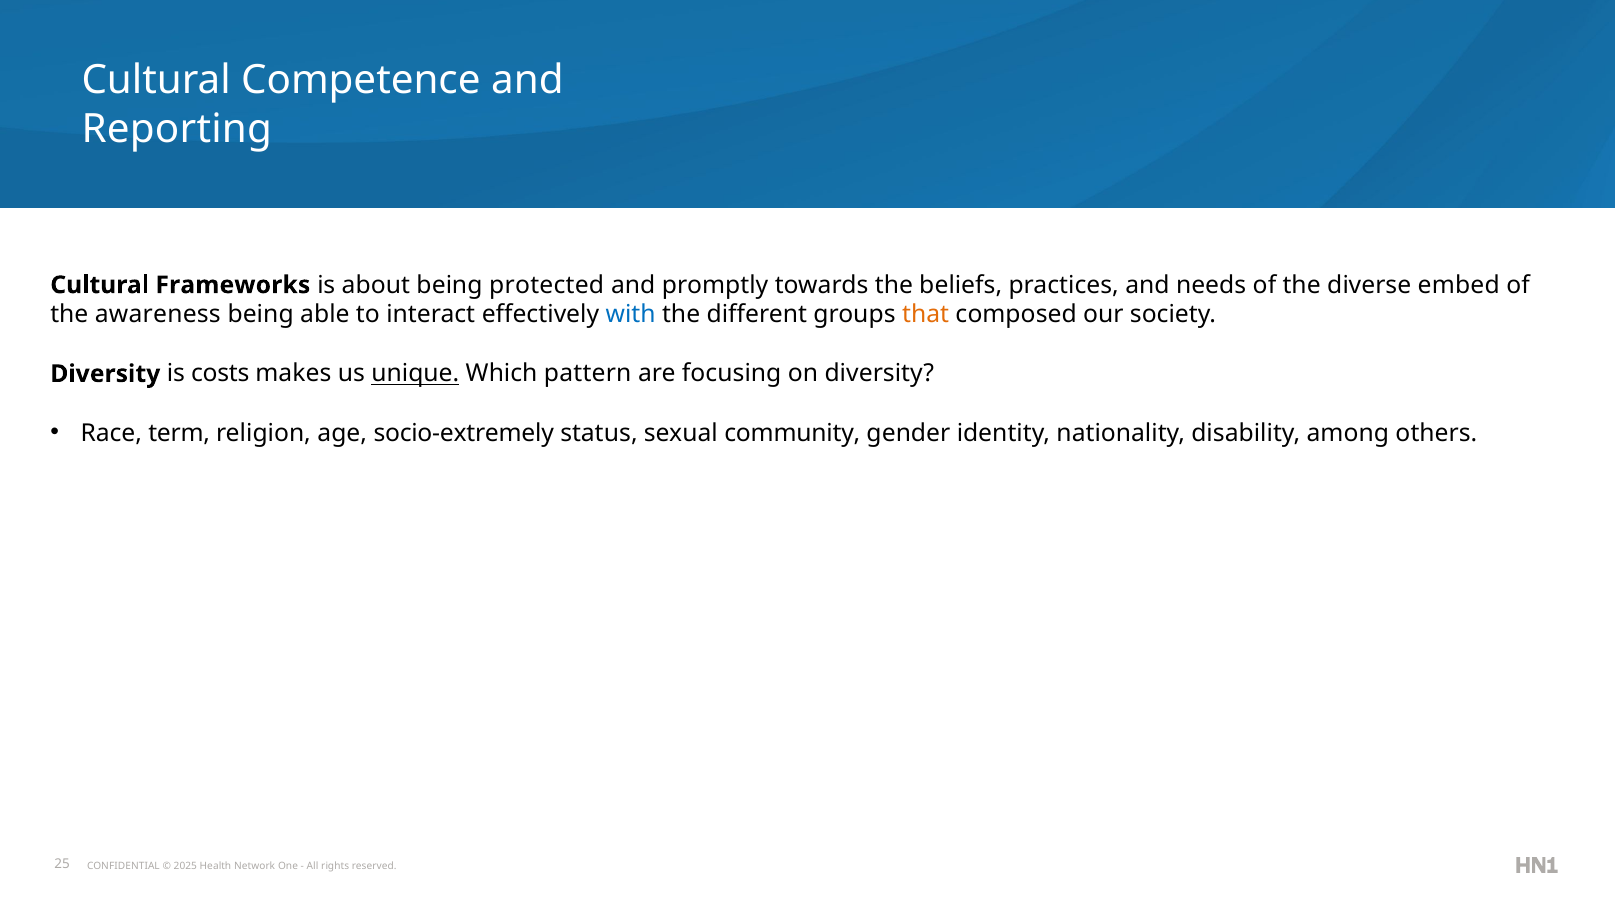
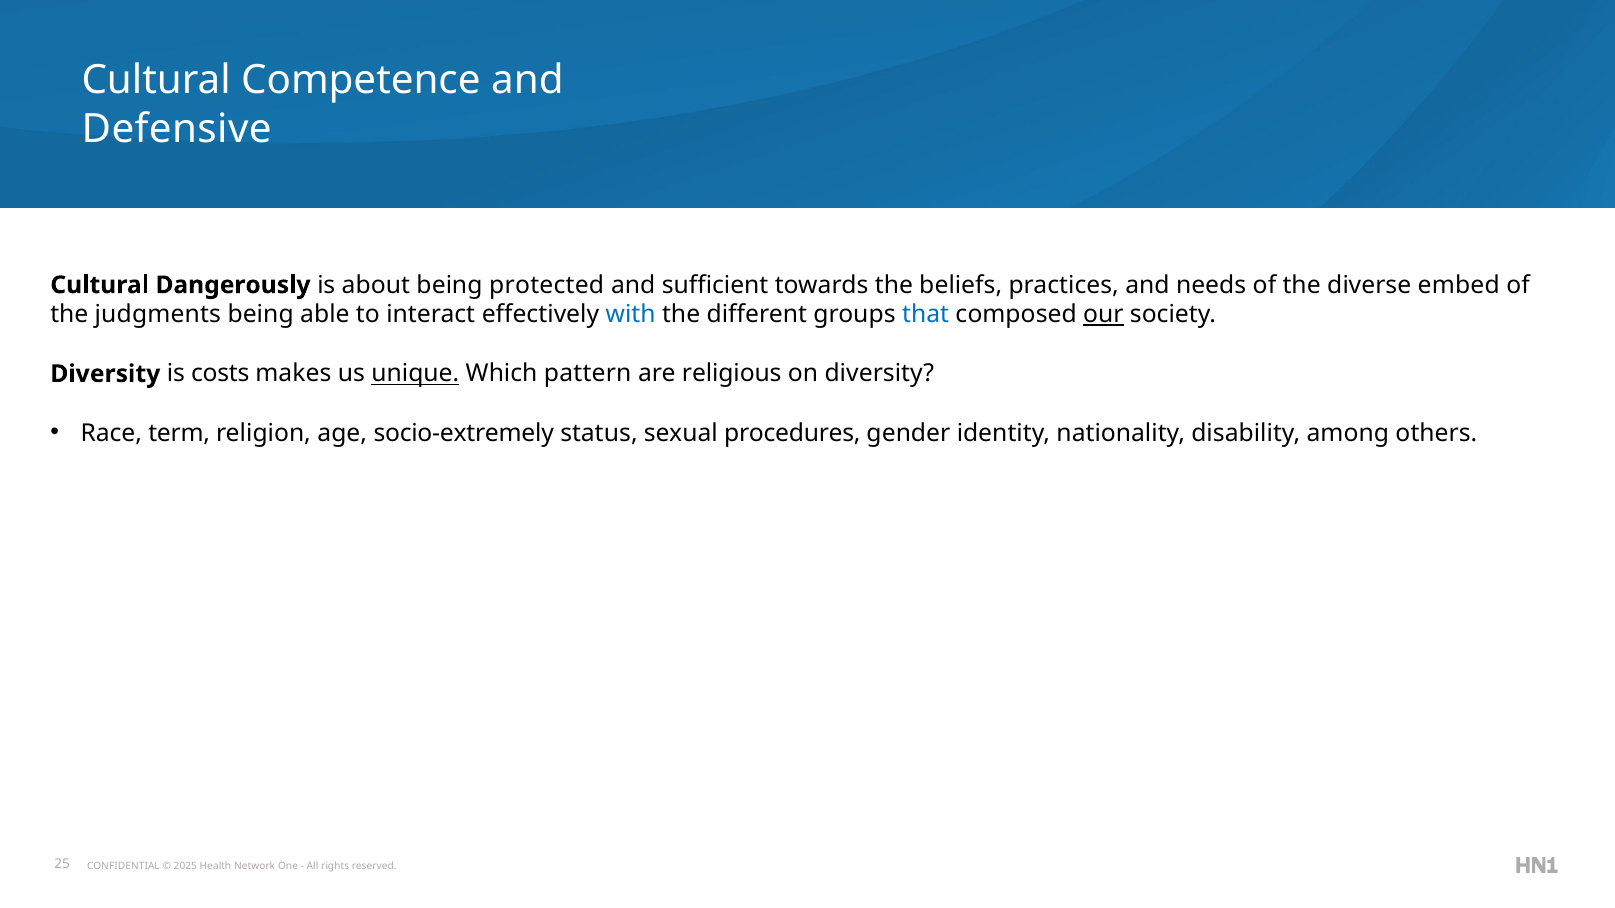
Reporting: Reporting -> Defensive (177, 129)
Frameworks: Frameworks -> Dangerously (233, 285)
promptly: promptly -> sufficient (715, 285)
awareness: awareness -> judgments (158, 315)
that colour: orange -> blue (926, 315)
our underline: none -> present (1103, 315)
focusing: focusing -> religious (732, 374)
community: community -> procedures (792, 433)
